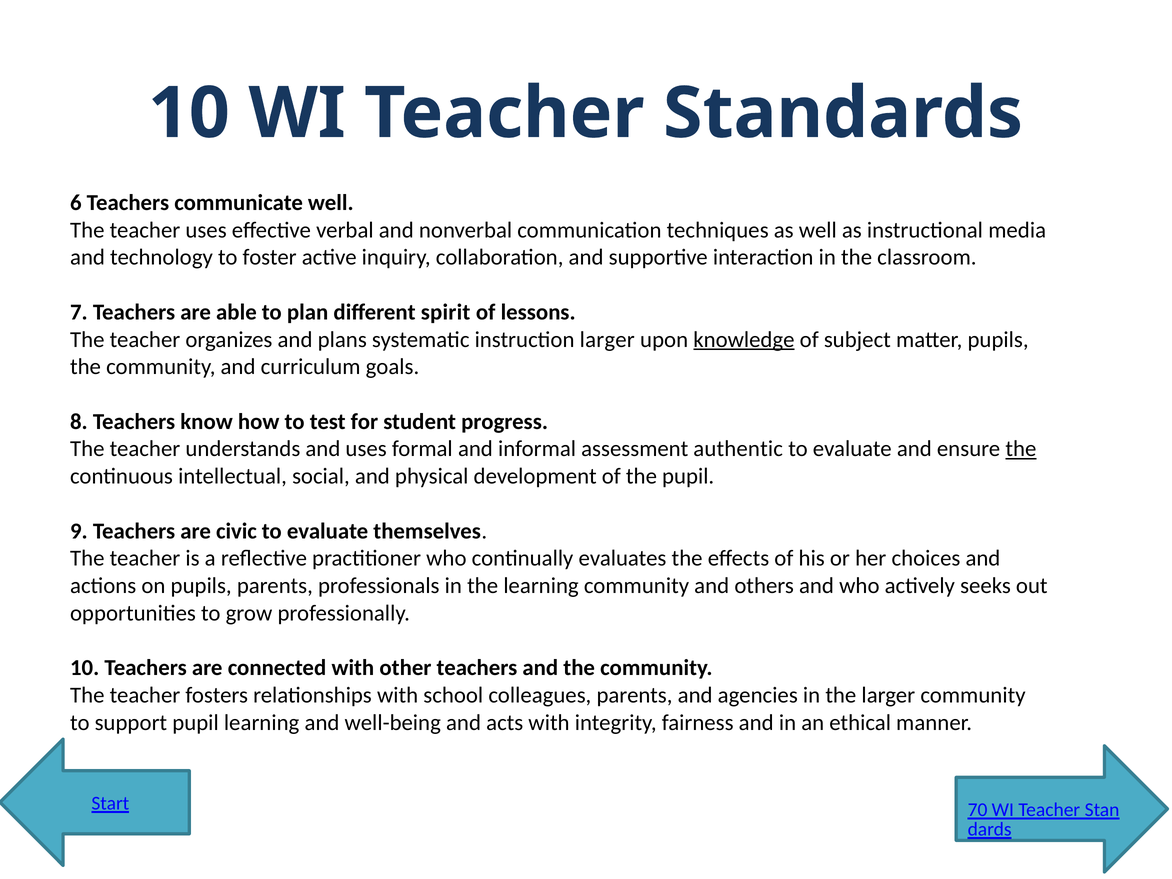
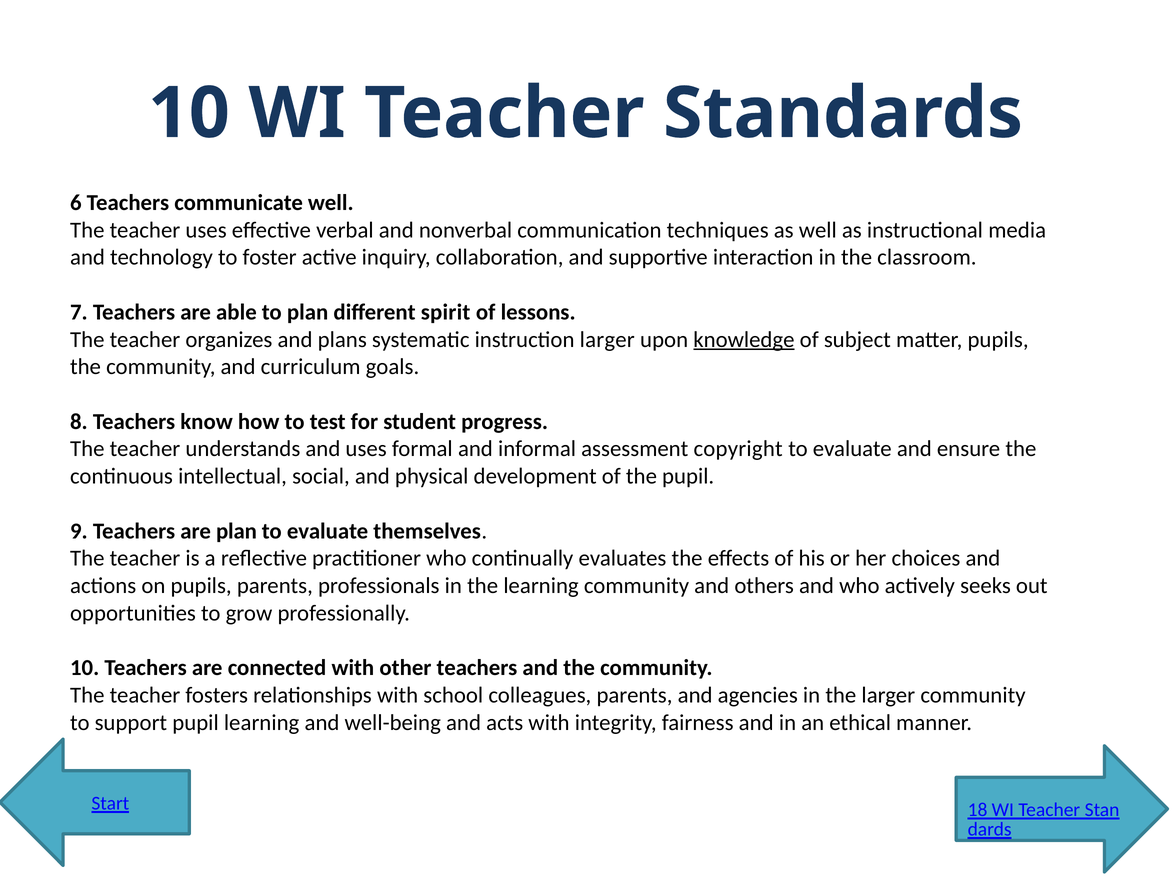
authentic: authentic -> copyright (738, 449)
the underline: present -> none (1021, 449)
are civic: civic -> plan (236, 531)
70: 70 -> 18 (978, 810)
